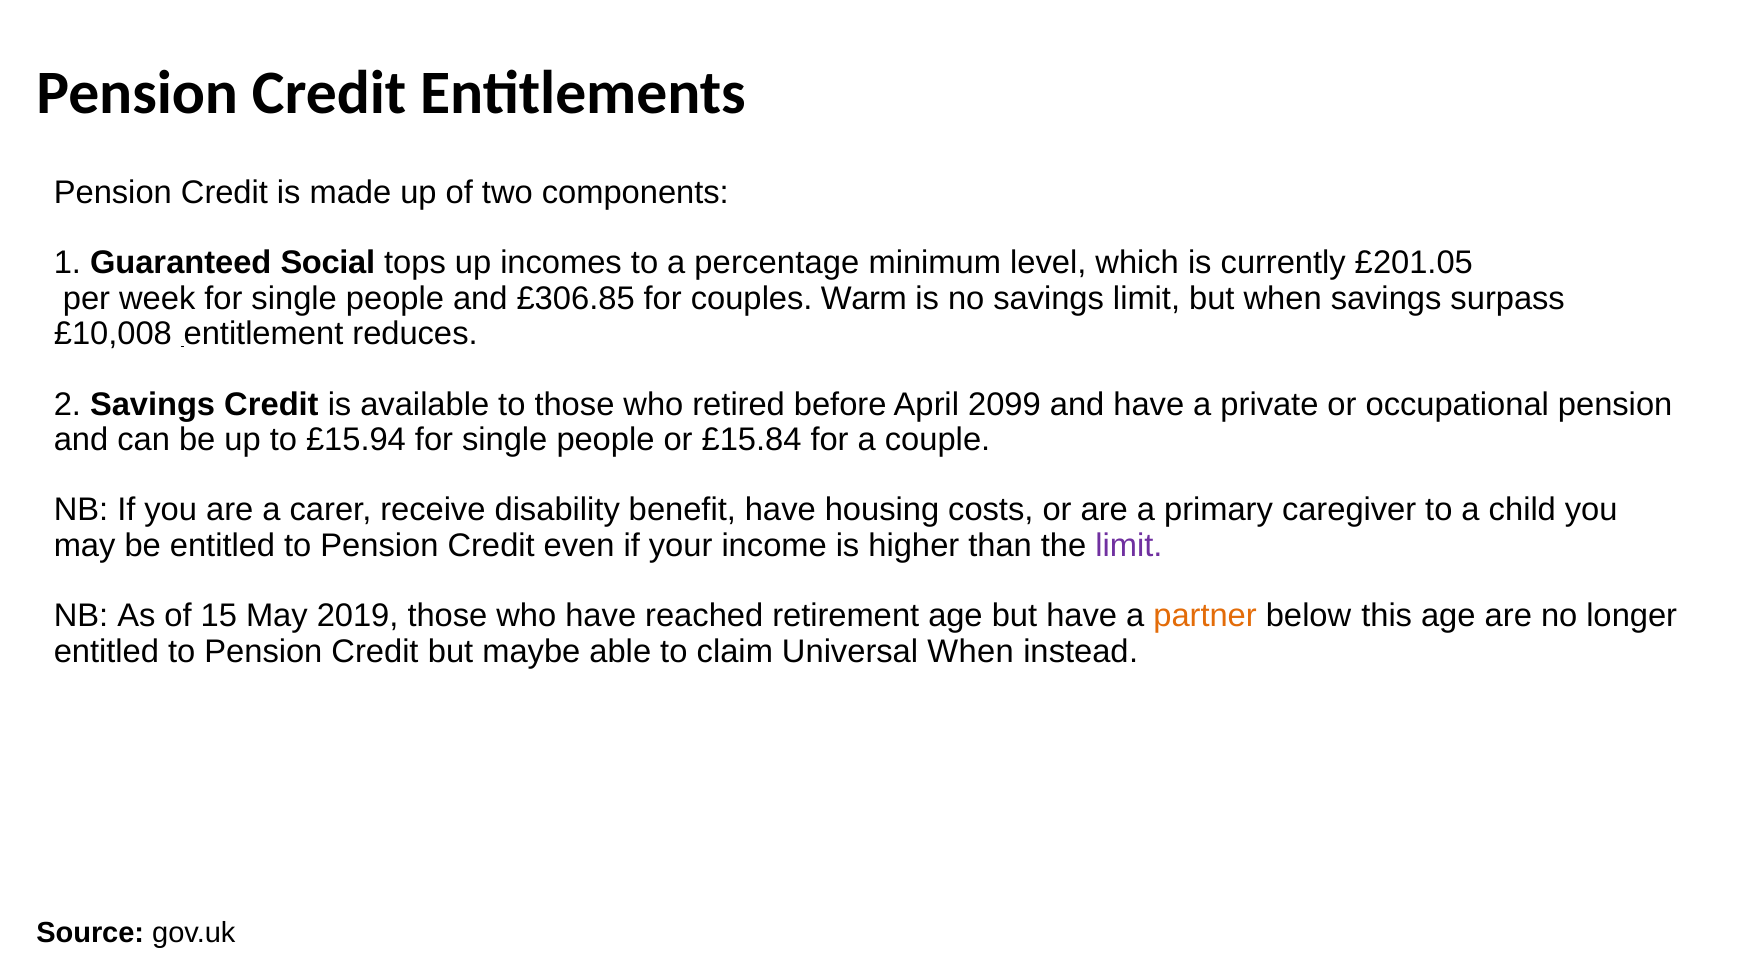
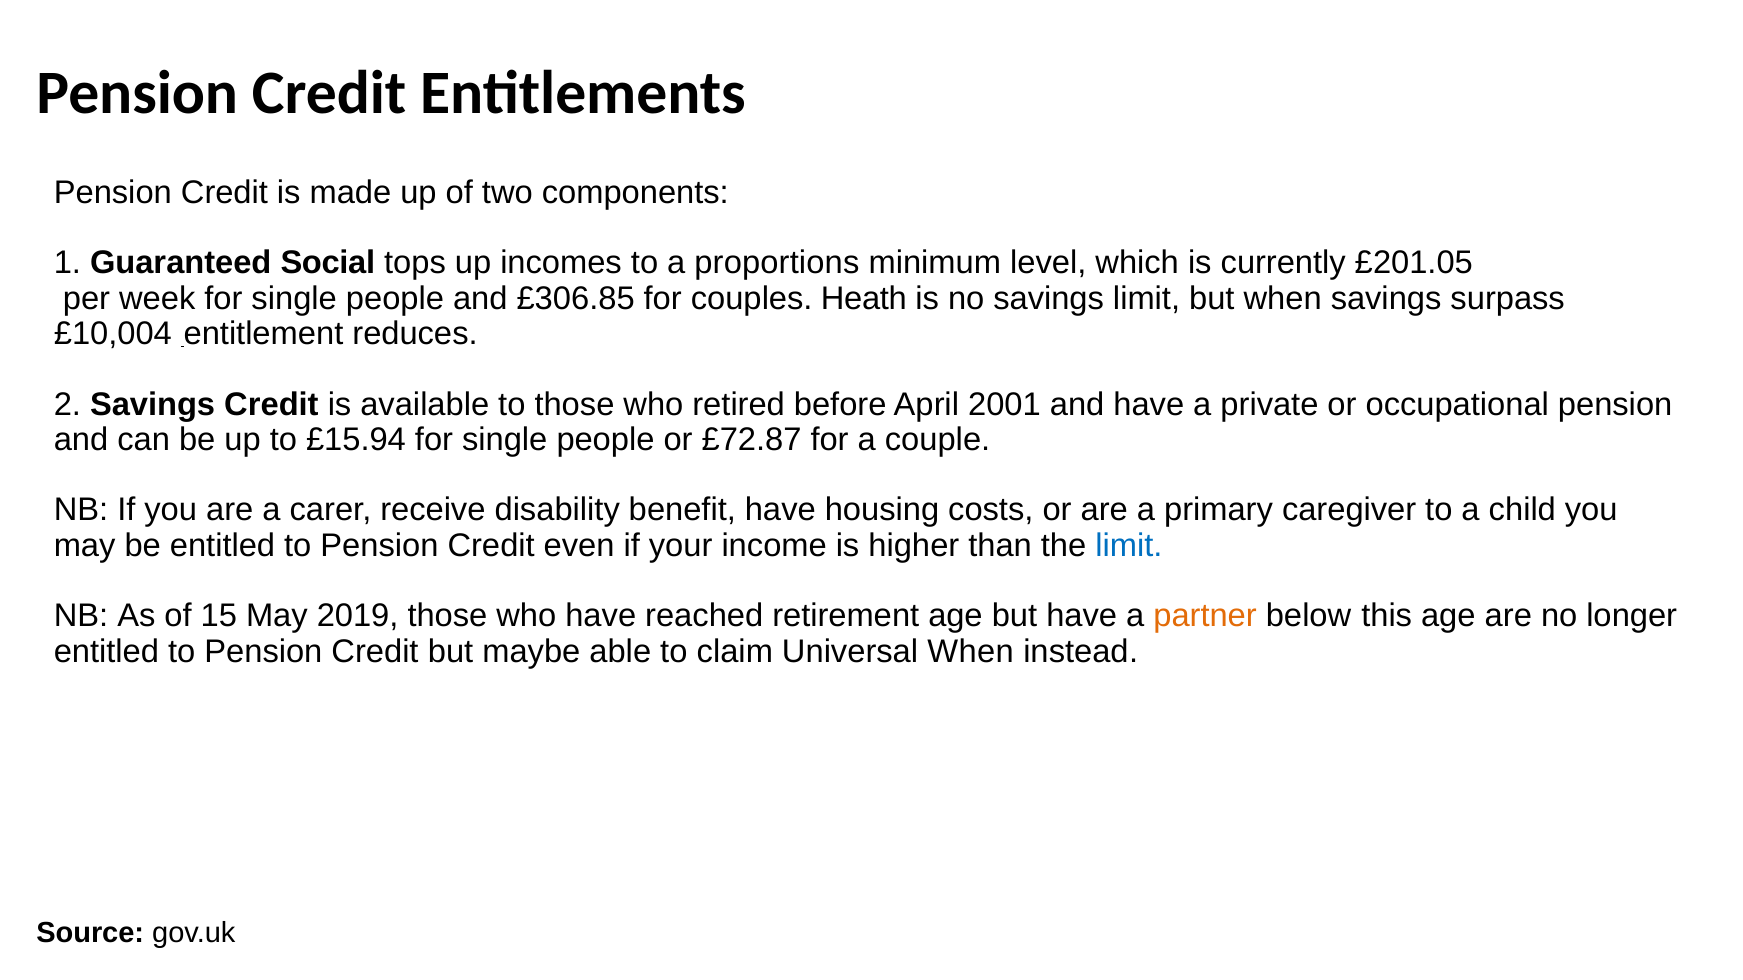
percentage: percentage -> proportions (777, 263)
Warm: Warm -> Heath (864, 299)
£10,008: £10,008 -> £10,004 (113, 334)
2099: 2099 -> 2001 (1004, 404)
£15.84: £15.84 -> £72.87 (752, 440)
limit colour: purple -> blue (1129, 546)
